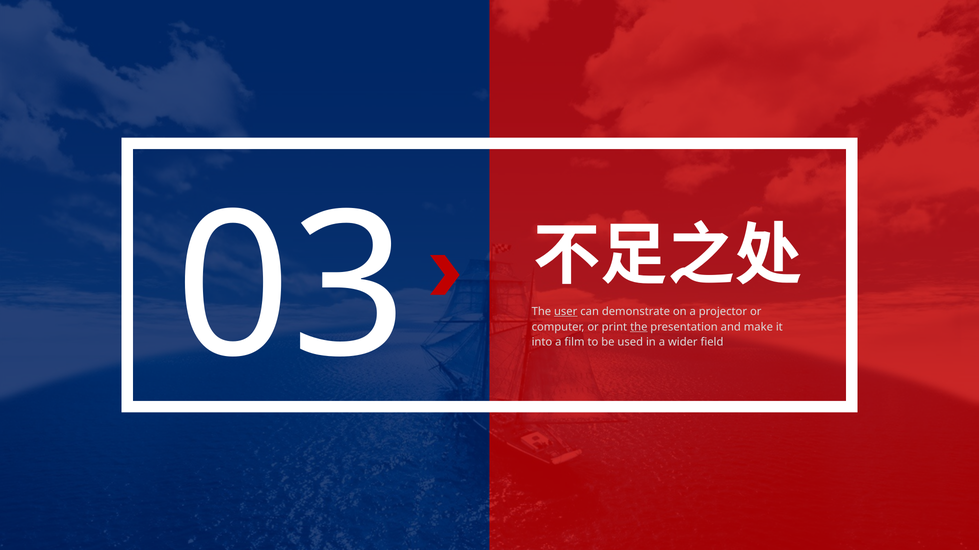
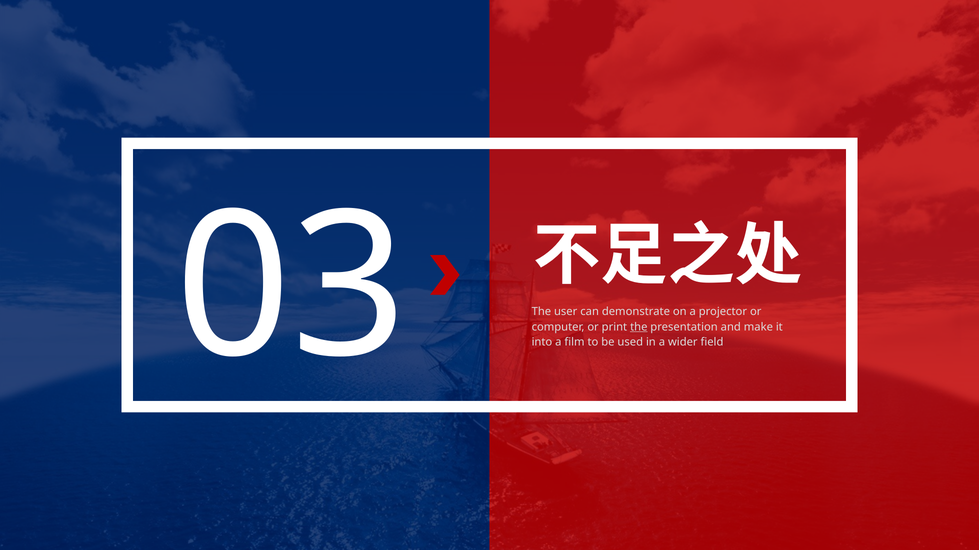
user underline: present -> none (566, 312)
